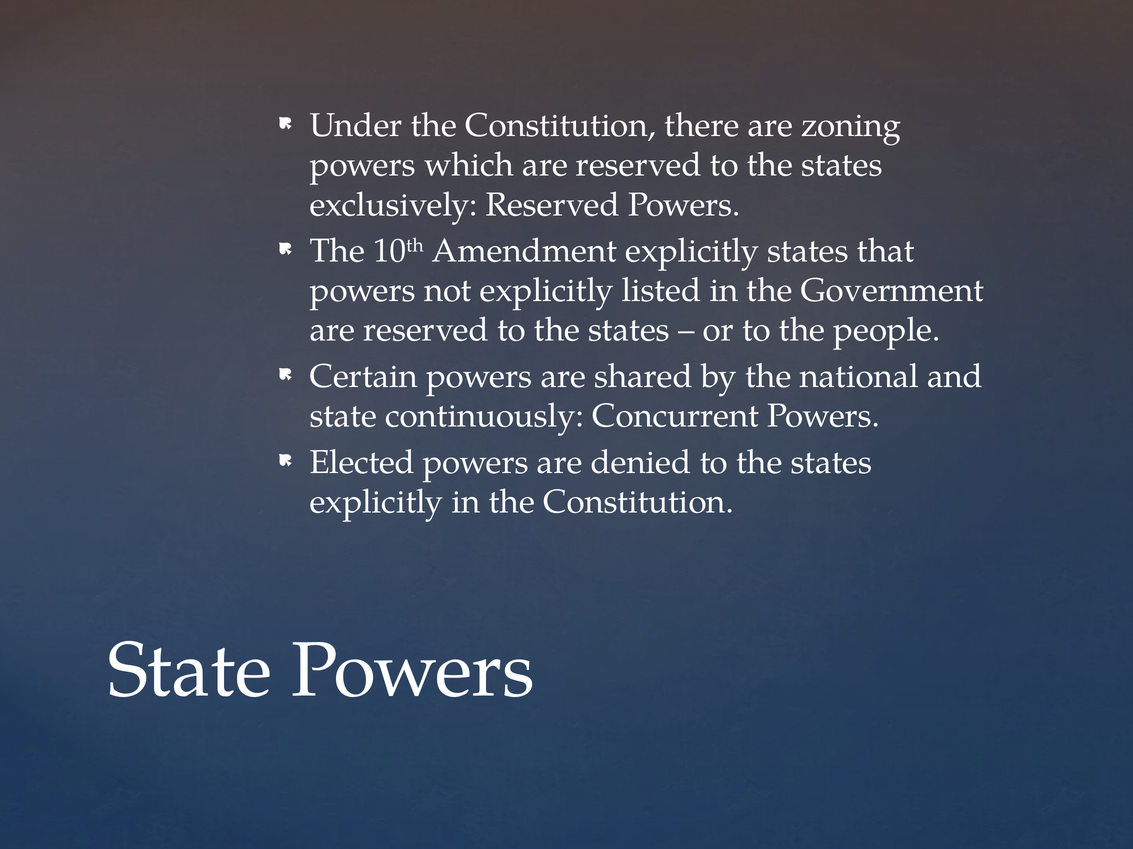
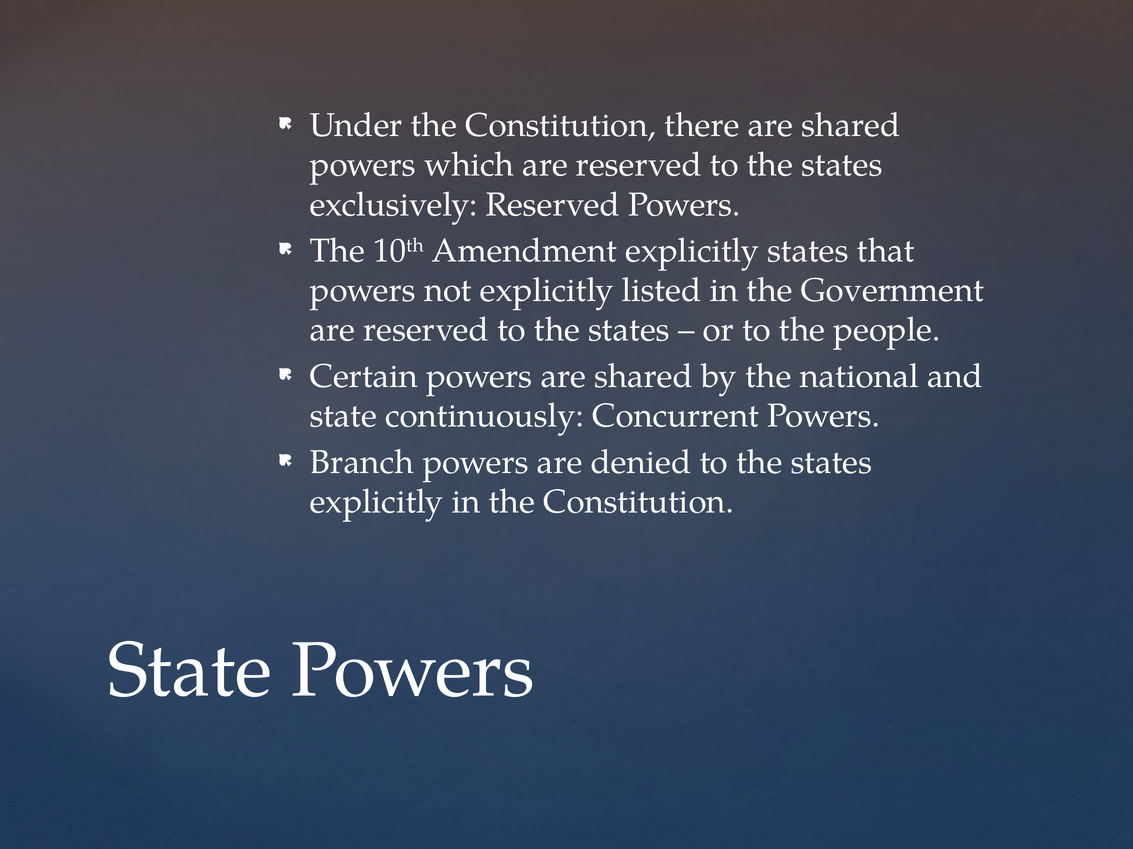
there are zoning: zoning -> shared (851, 125)
Elected: Elected -> Branch (362, 463)
